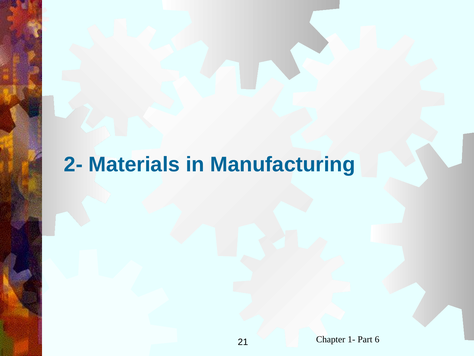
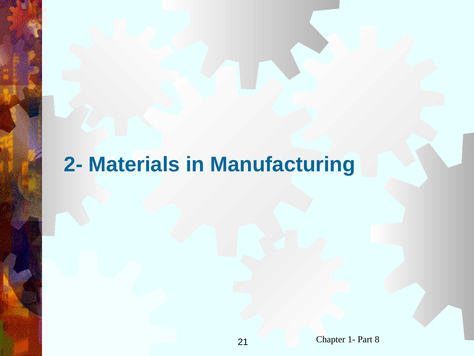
6: 6 -> 8 (377, 339)
